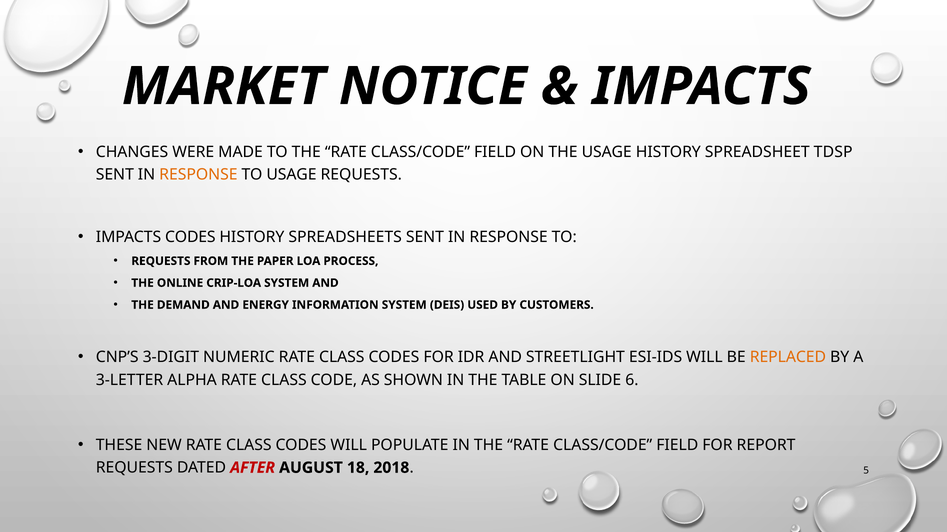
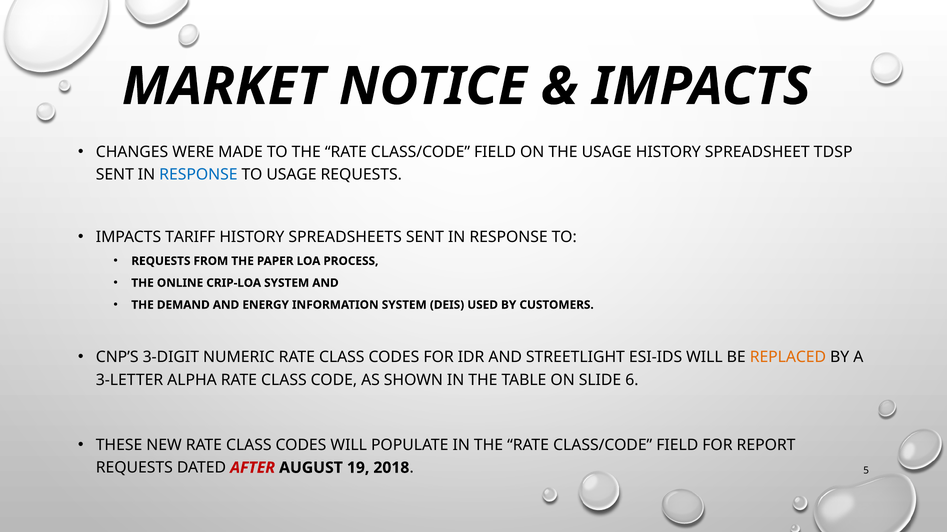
RESPONSE colour: orange -> blue (198, 175)
IMPACTS CODES: CODES -> TARIFF (190, 237)
18: 18 -> 19 (358, 468)
